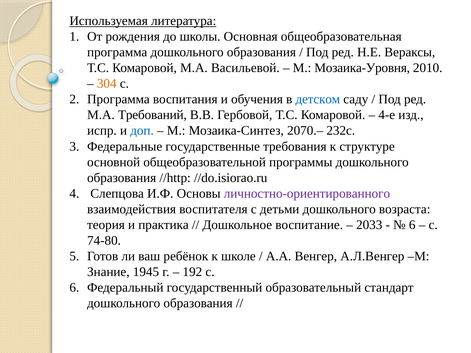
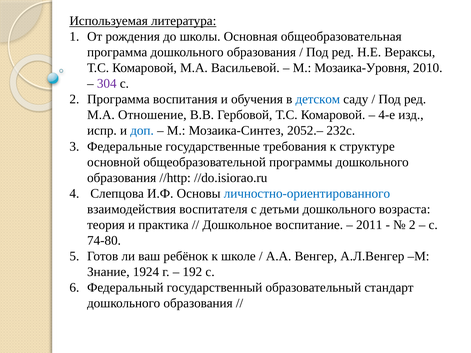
304 colour: orange -> purple (107, 84)
Требований: Требований -> Отношение (152, 115)
2070.–: 2070.– -> 2052.– (305, 131)
личностно-ориентированного colour: purple -> blue (307, 194)
2033: 2033 -> 2011 (369, 225)
6: 6 -> 2 (412, 225)
1945: 1945 -> 1924 (146, 272)
